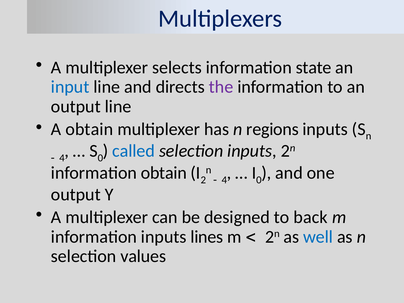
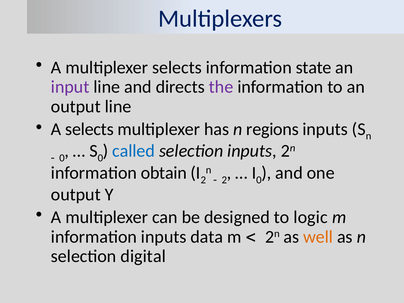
input colour: blue -> purple (70, 87)
A obtain: obtain -> selects (89, 129)
4: 4 -> 0 (62, 158)
4: 4 -> 2 (224, 180)
back: back -> logic (311, 217)
lines: lines -> data (207, 237)
well colour: blue -> orange (318, 237)
values: values -> digital (143, 256)
